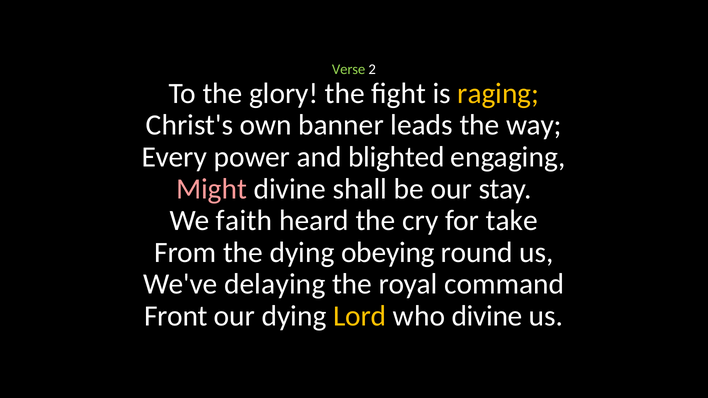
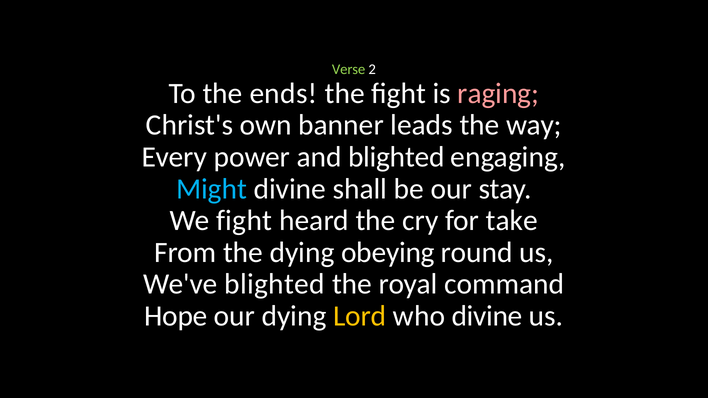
glory: glory -> ends (283, 93)
raging colour: yellow -> pink (498, 93)
Might colour: pink -> light blue (211, 189)
We faith: faith -> fight (244, 221)
We've delaying: delaying -> blighted (275, 284)
Front: Front -> Hope (176, 316)
